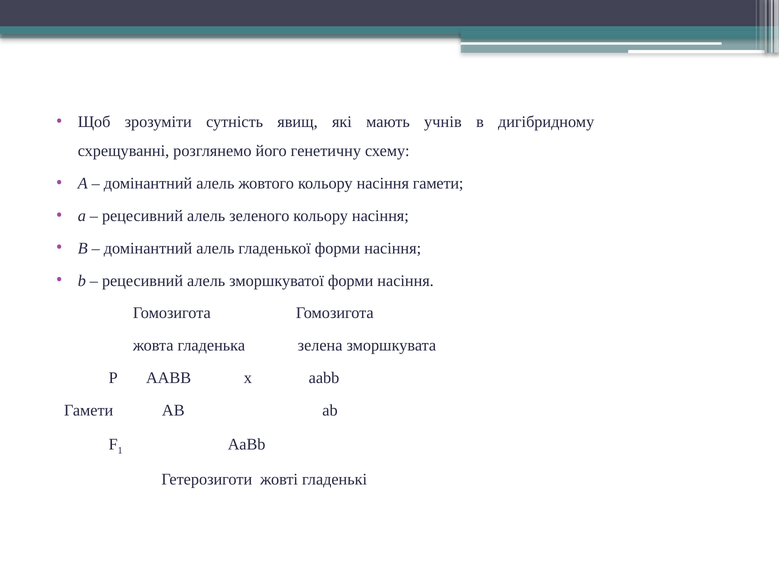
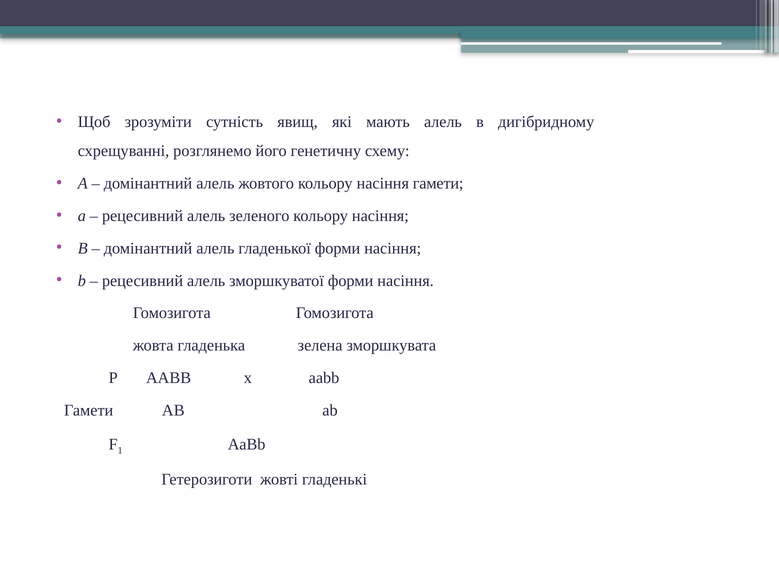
мають учнів: учнів -> алель (443, 122)
